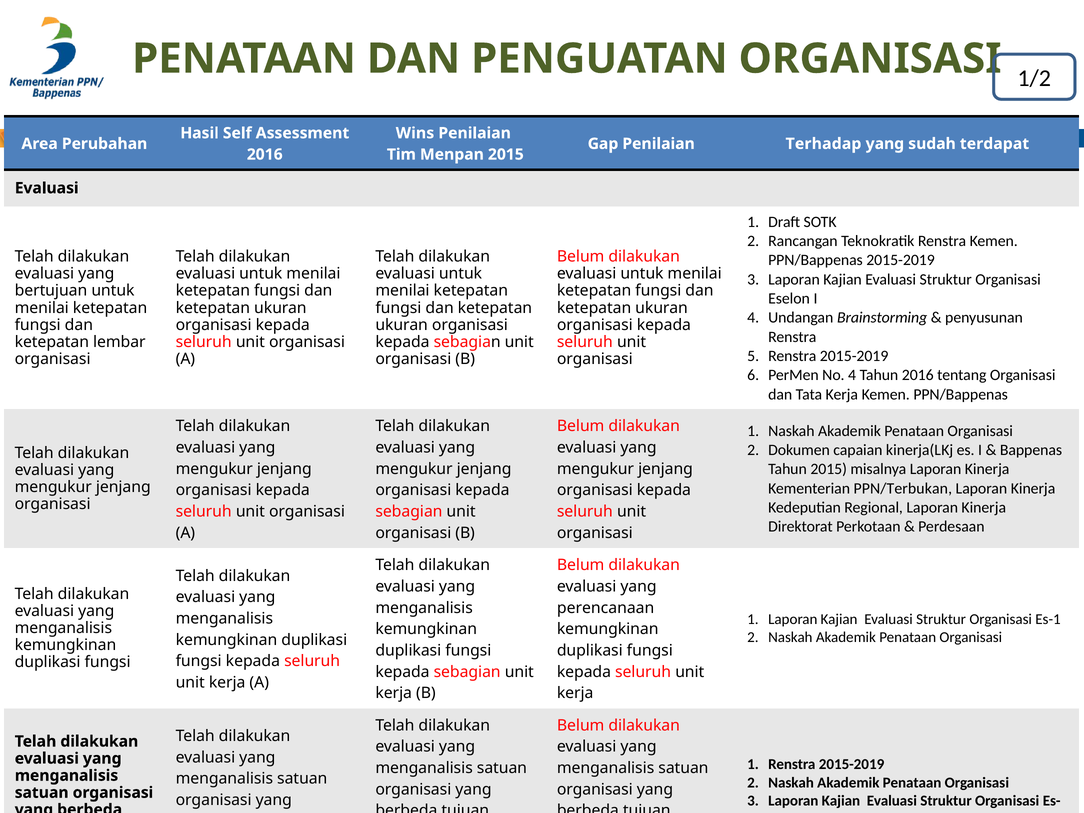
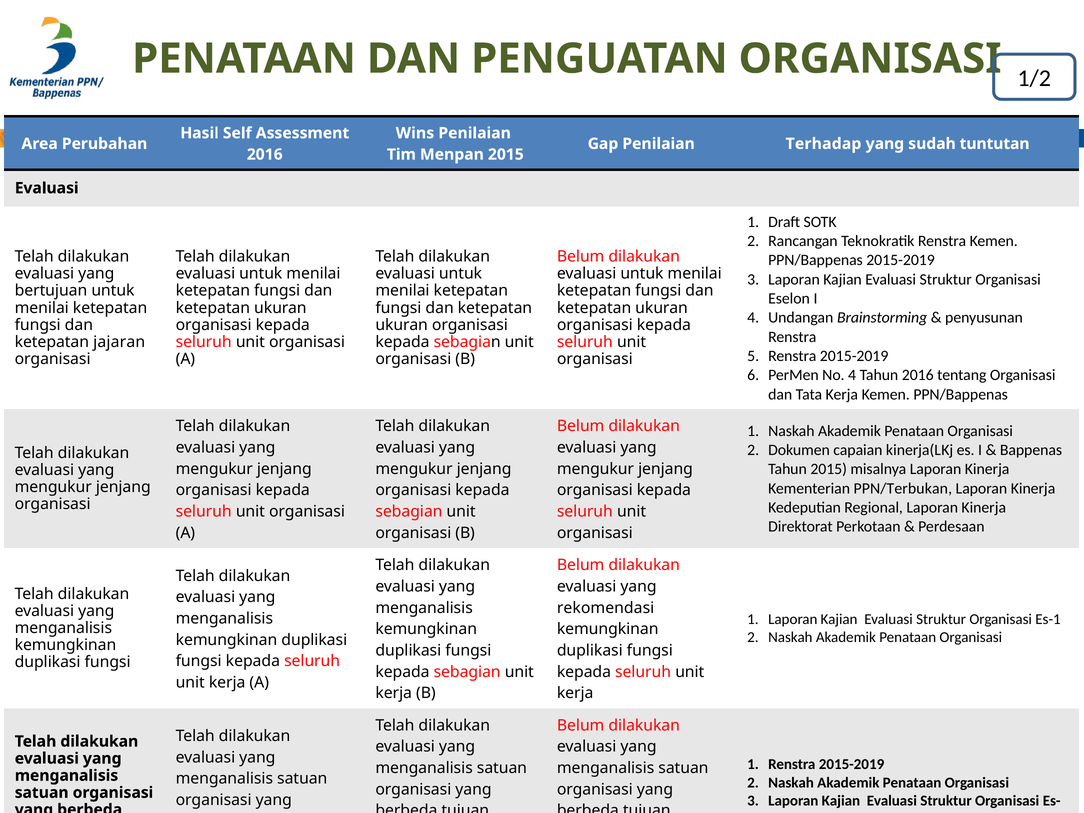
terdapat: terdapat -> tuntutan (995, 144)
lembar: lembar -> jajaran (119, 342)
perencanaan: perencanaan -> rekomendasi (606, 608)
